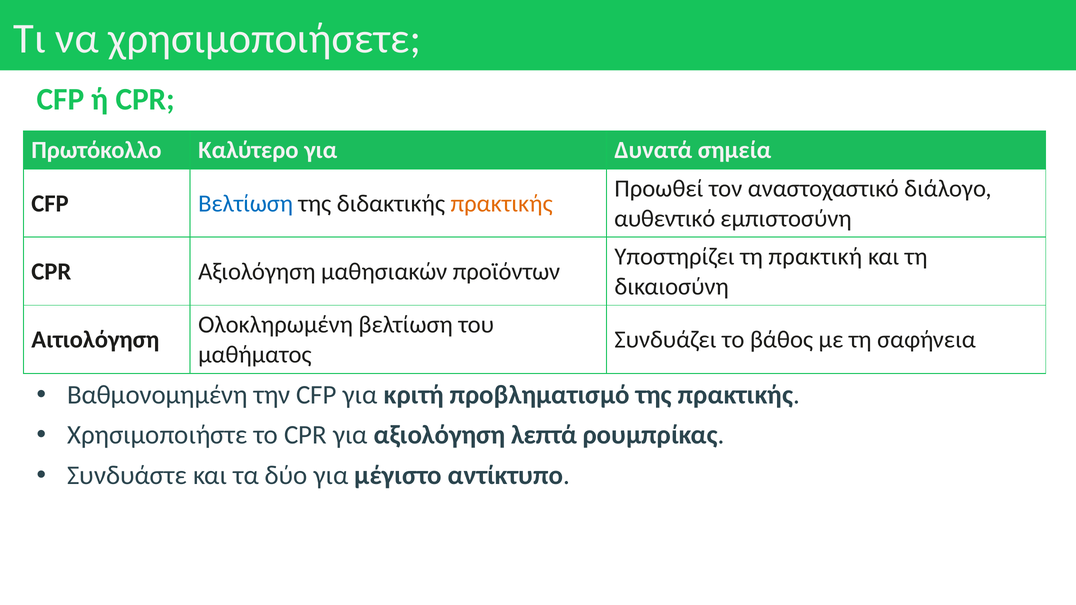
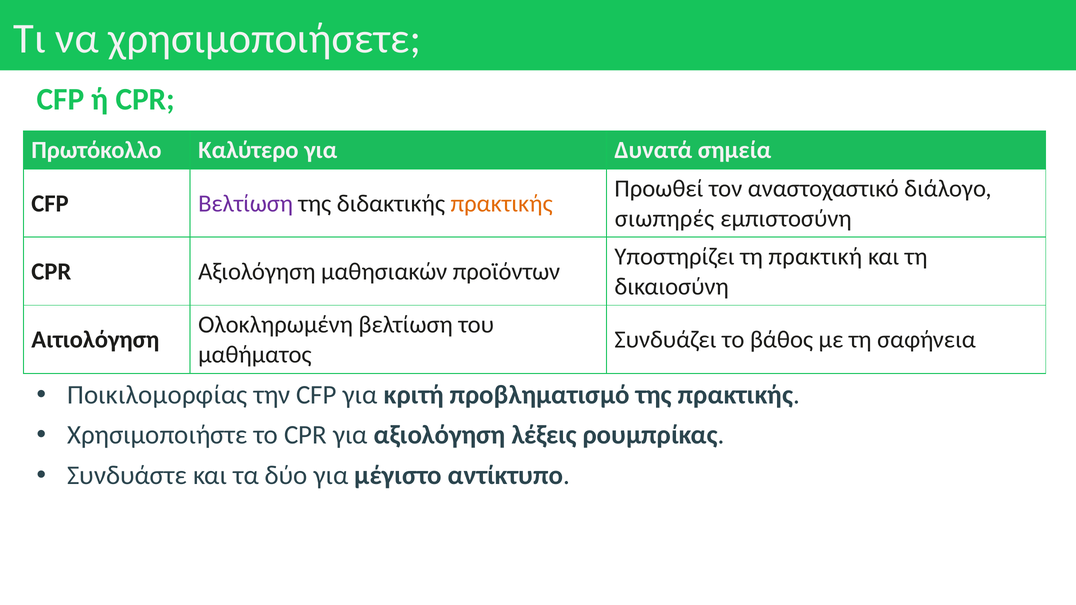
Βελτίωση colour: blue -> purple (246, 203)
αυθεντικό: αυθεντικό -> σιωπηρές (665, 218)
Βαθμονομημένη: Βαθμονομημένη -> Ποικιλομορφίας (157, 395)
λεπτά: λεπτά -> λέξεις (544, 435)
